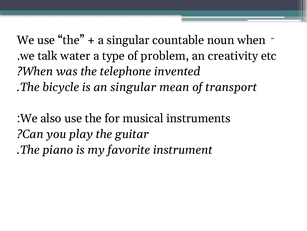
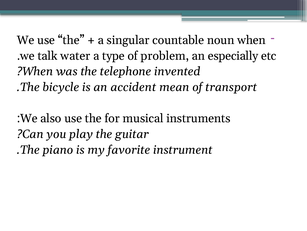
creativity: creativity -> especially (233, 56)
an singular: singular -> accident (133, 87)
